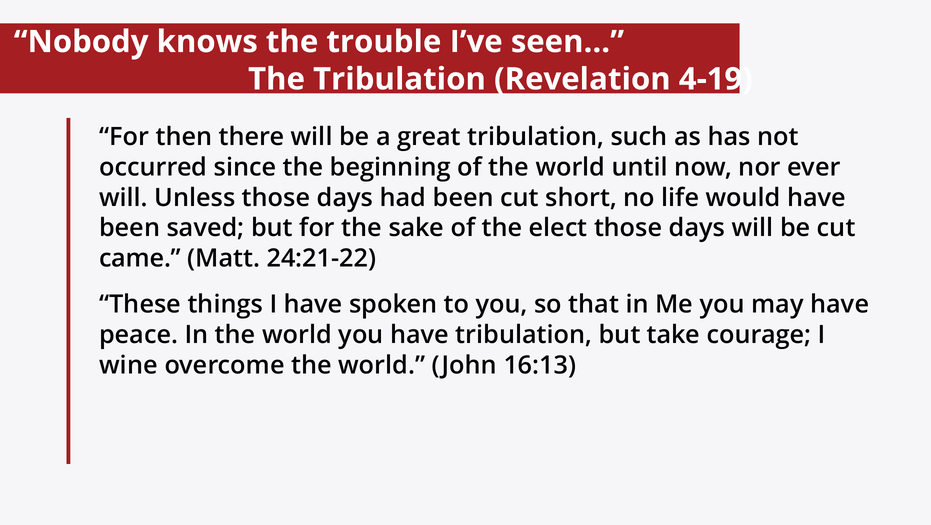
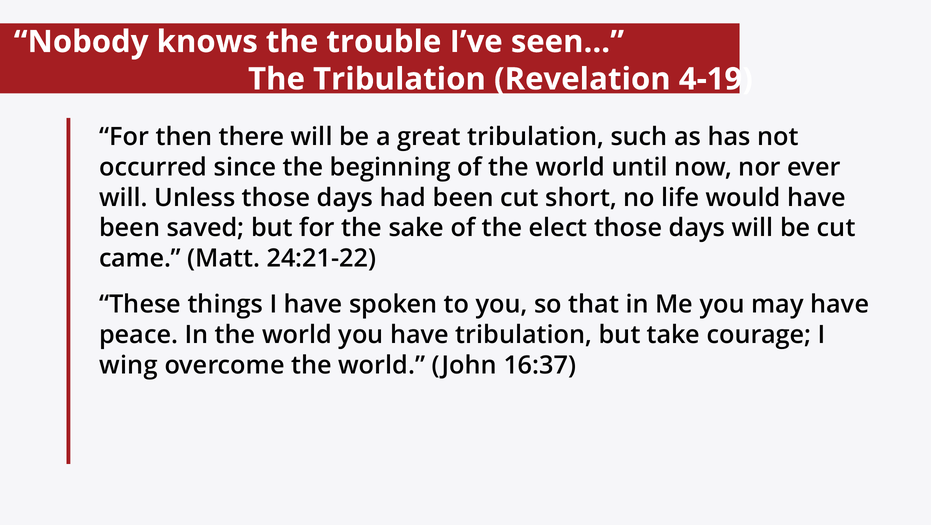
wine: wine -> wing (128, 365)
16:13: 16:13 -> 16:37 (540, 365)
